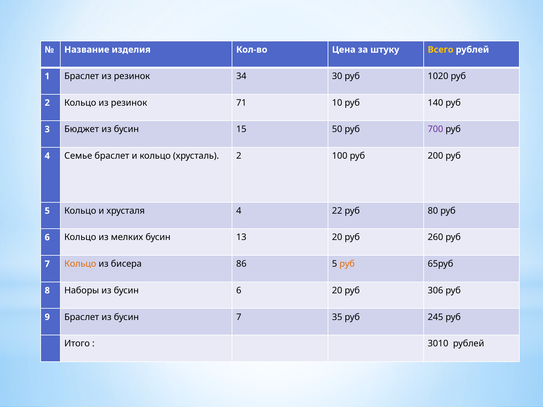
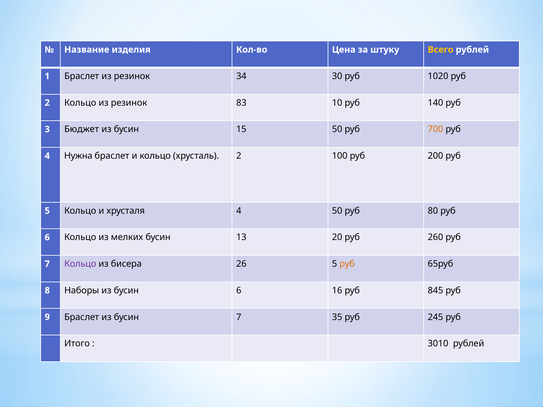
71: 71 -> 83 (241, 103)
700 colour: purple -> orange (435, 129)
Семье: Семье -> Нужна (78, 156)
4 22: 22 -> 50 (337, 211)
Кольцо colour: orange -> purple (80, 264)
86: 86 -> 26 (241, 264)
6 20: 20 -> 16 (337, 291)
306: 306 -> 845 (435, 291)
